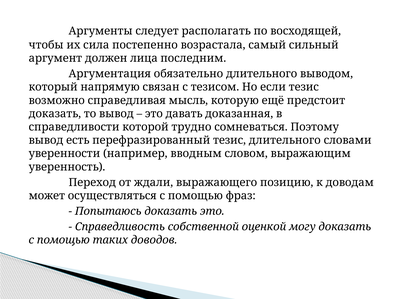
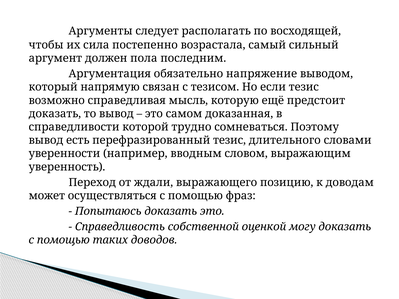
лица: лица -> пола (144, 58)
обязательно длительного: длительного -> напряжение (262, 74)
давать: давать -> самом (184, 114)
